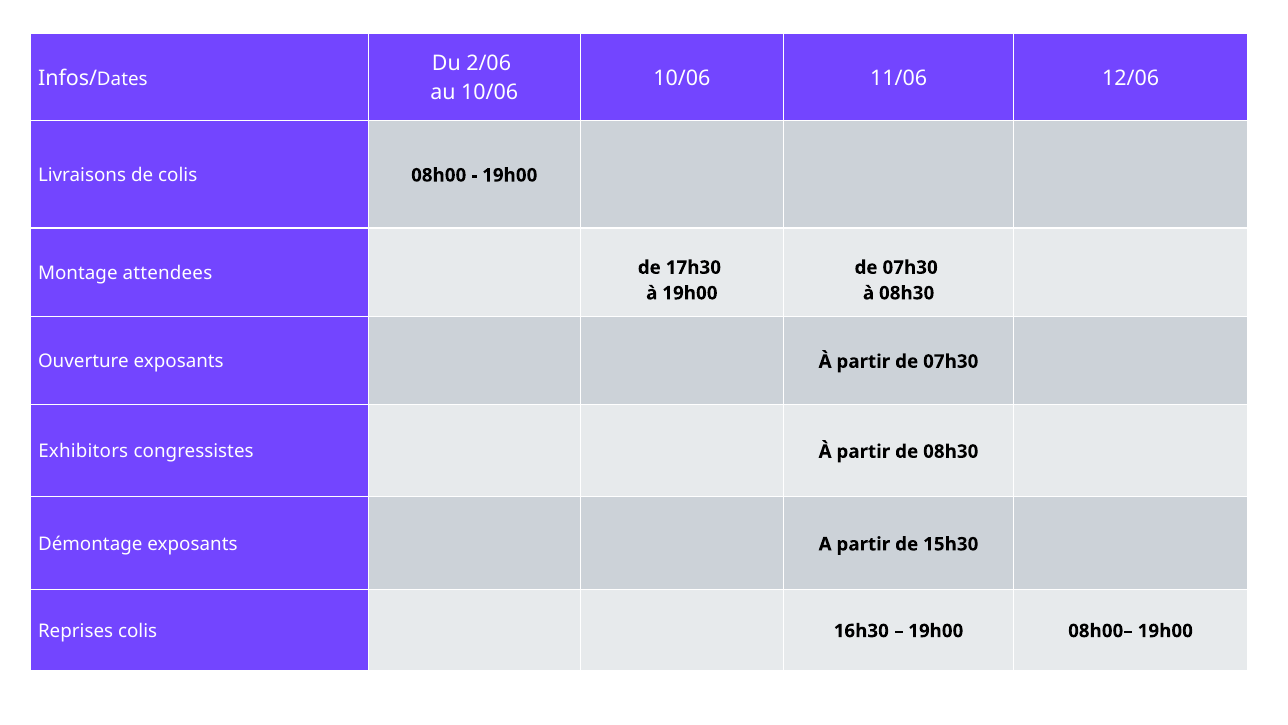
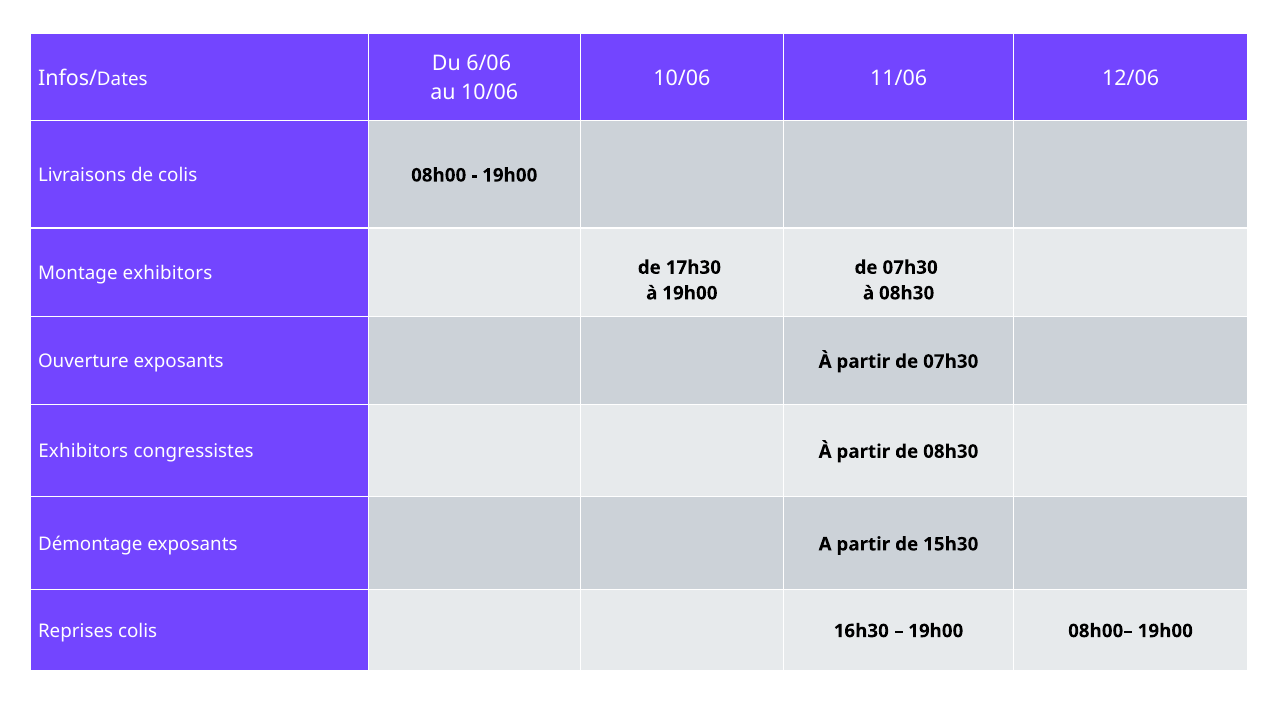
2/06: 2/06 -> 6/06 (489, 63)
Montage attendees: attendees -> exhibitors (167, 273)
